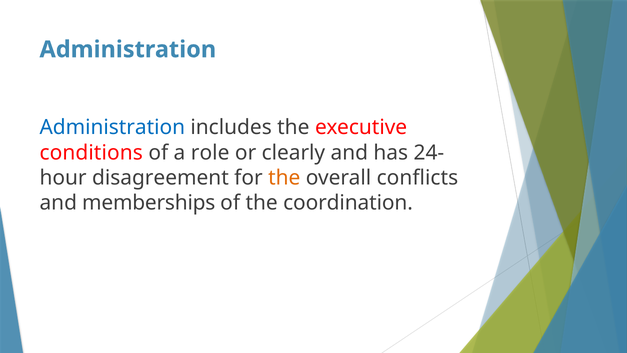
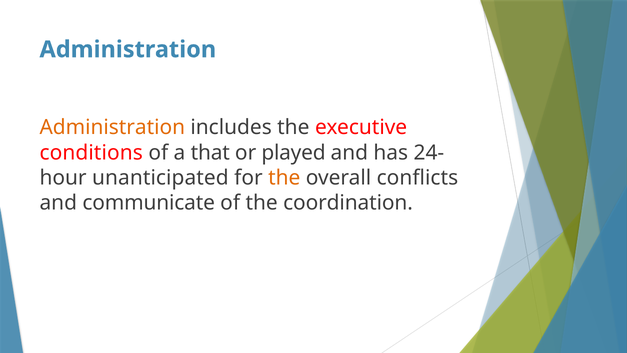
Administration colour: blue -> orange (112, 127)
role: role -> that (210, 153)
clearly: clearly -> played (293, 153)
disagreement: disagreement -> unanticipated (160, 178)
memberships: memberships -> communicate (149, 203)
